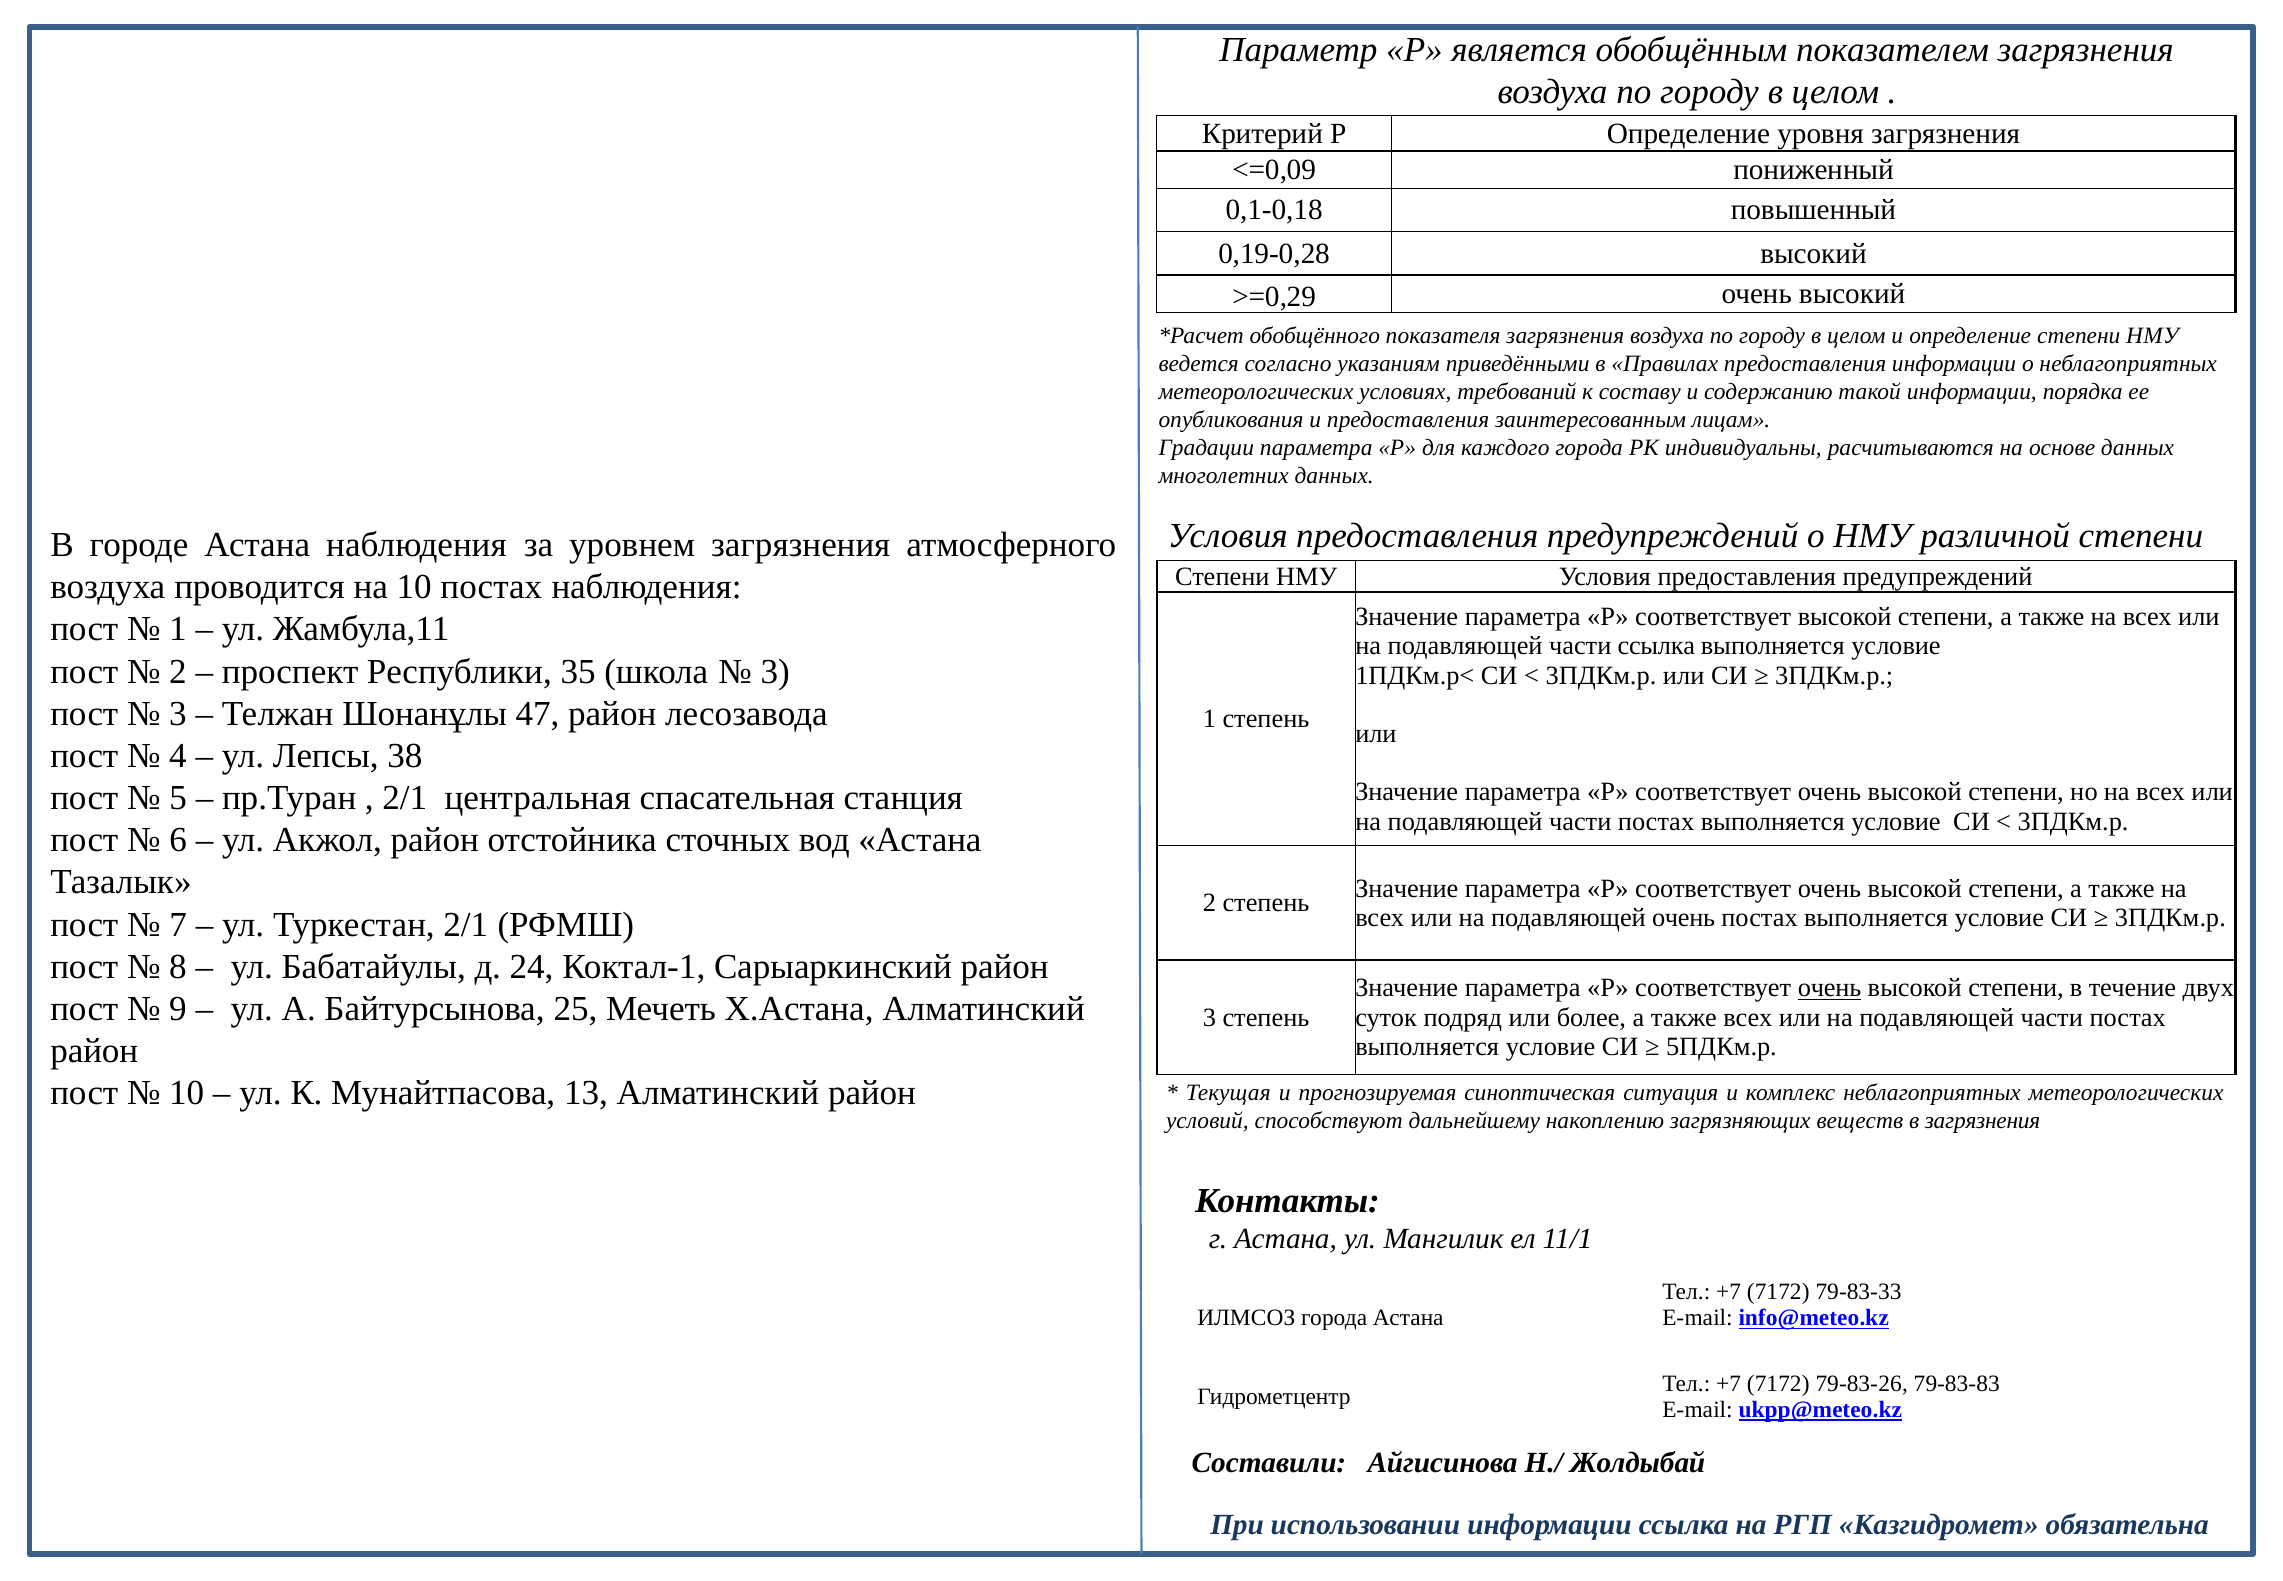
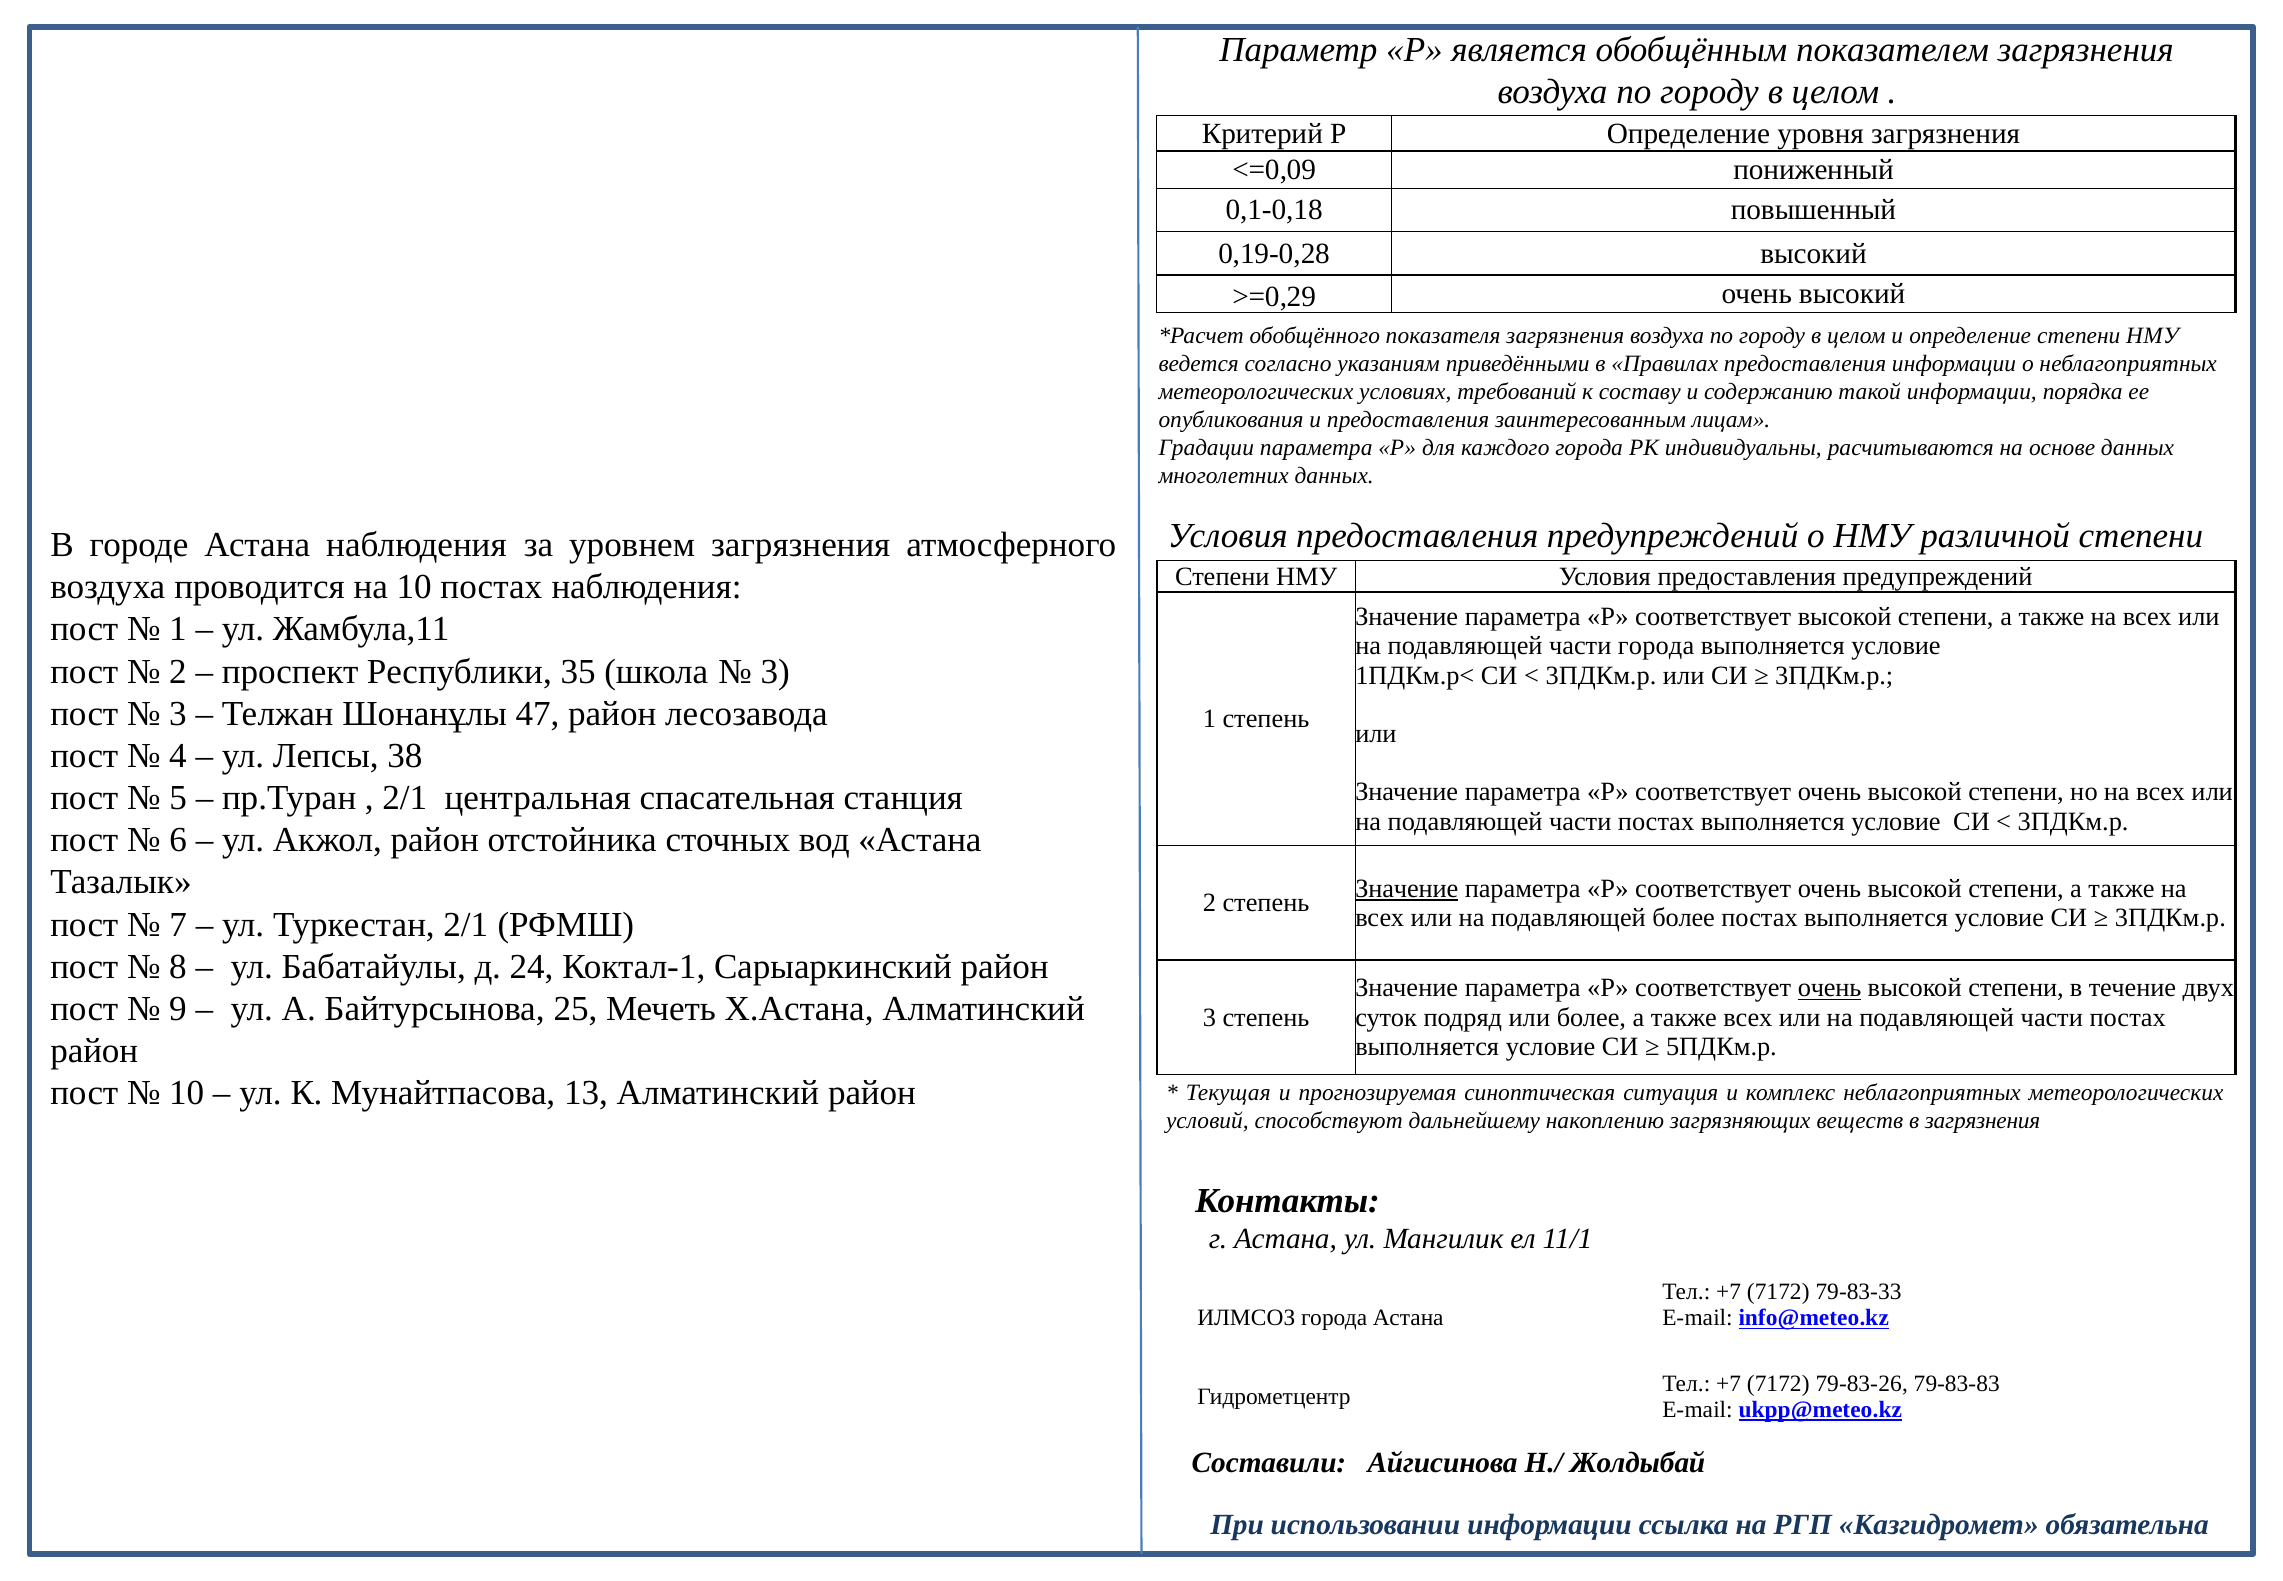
части ссылка: ссылка -> города (1656, 646)
Значение underline: none -> present (1407, 888)
подавляющей очень: очень -> более (1684, 917)
